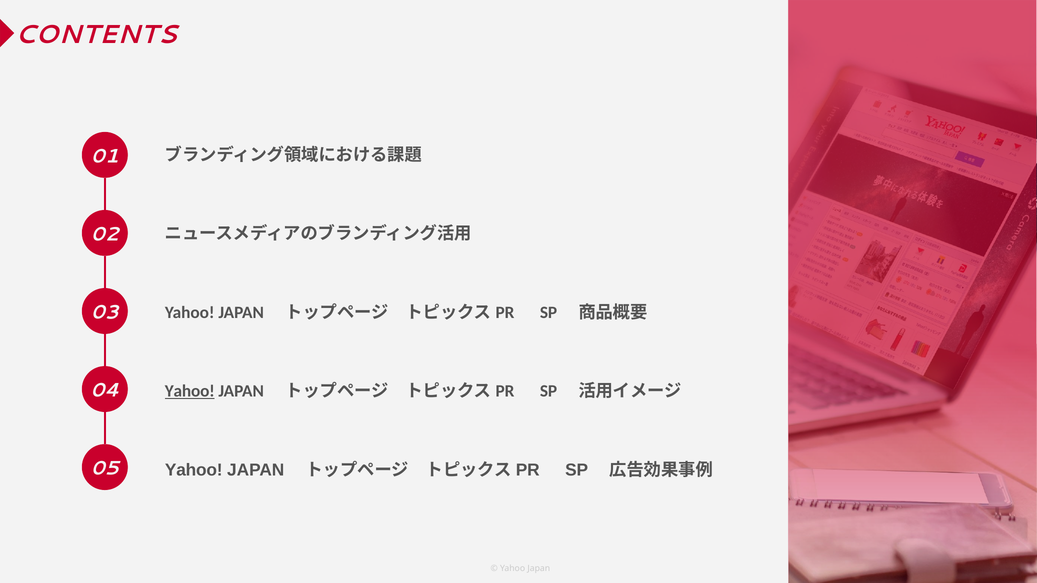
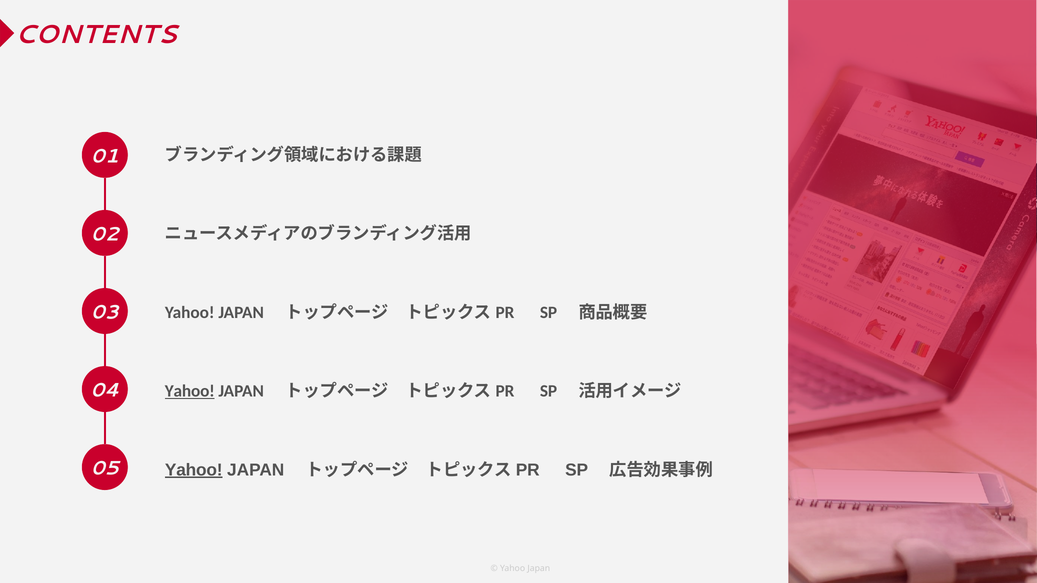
Yahoo underline: none -> present (194, 470)
